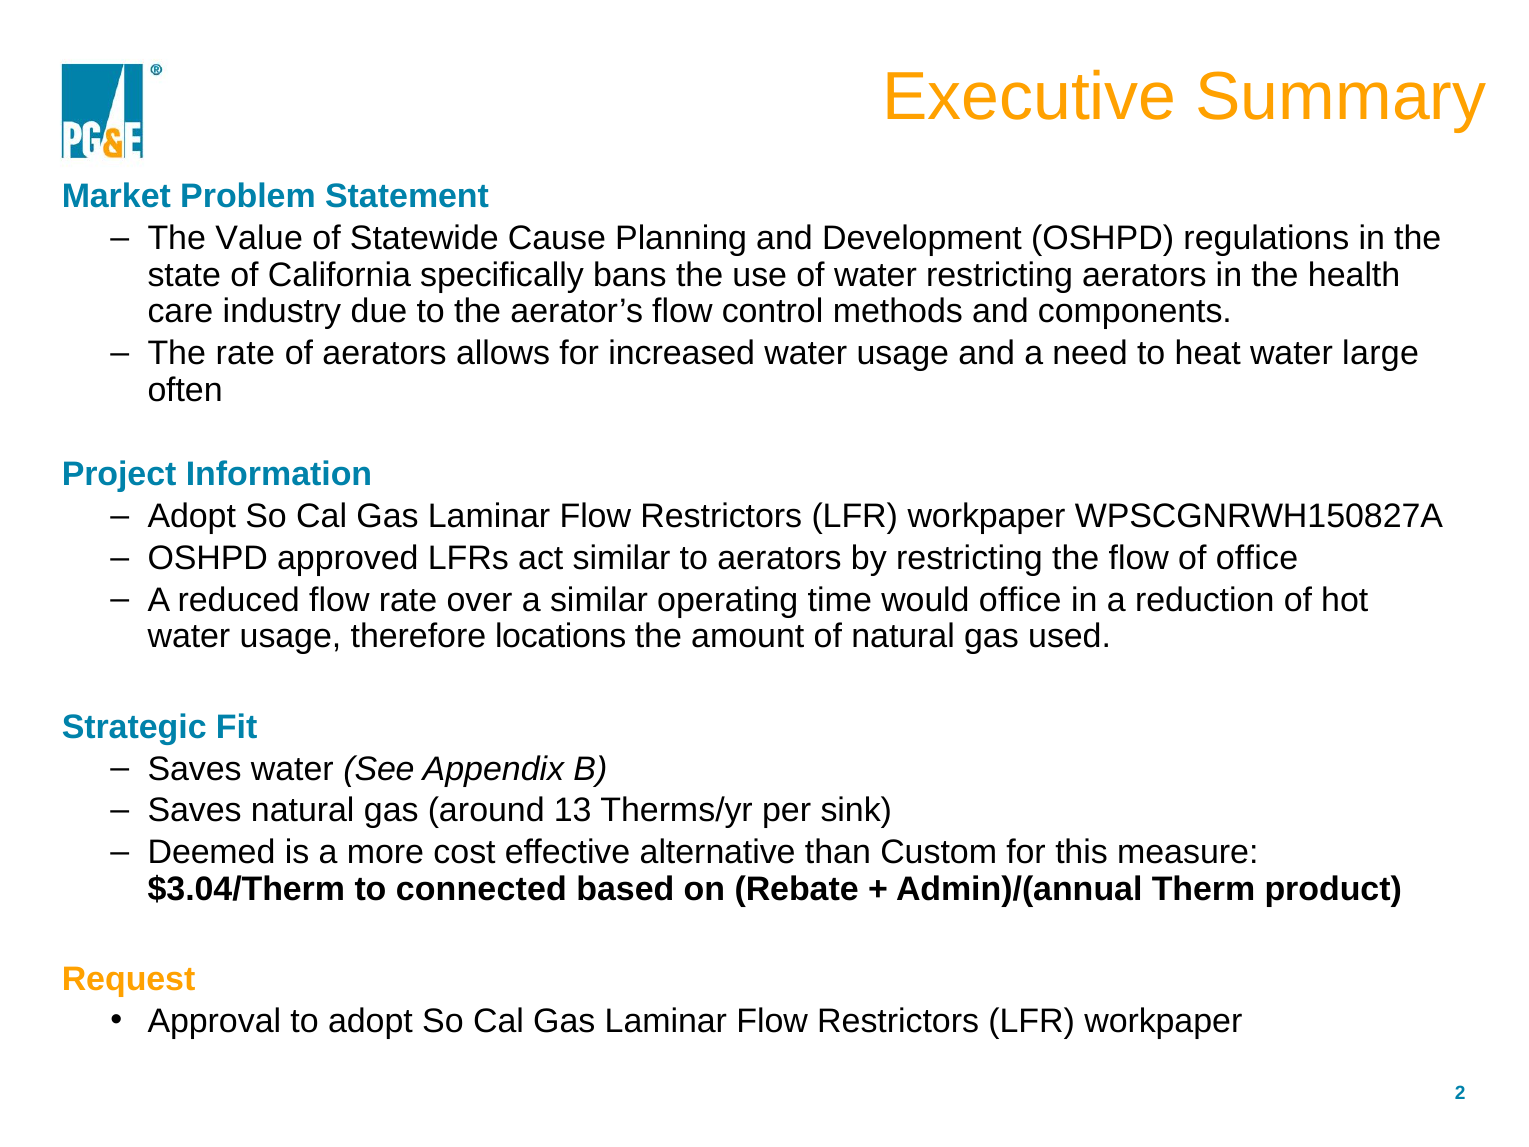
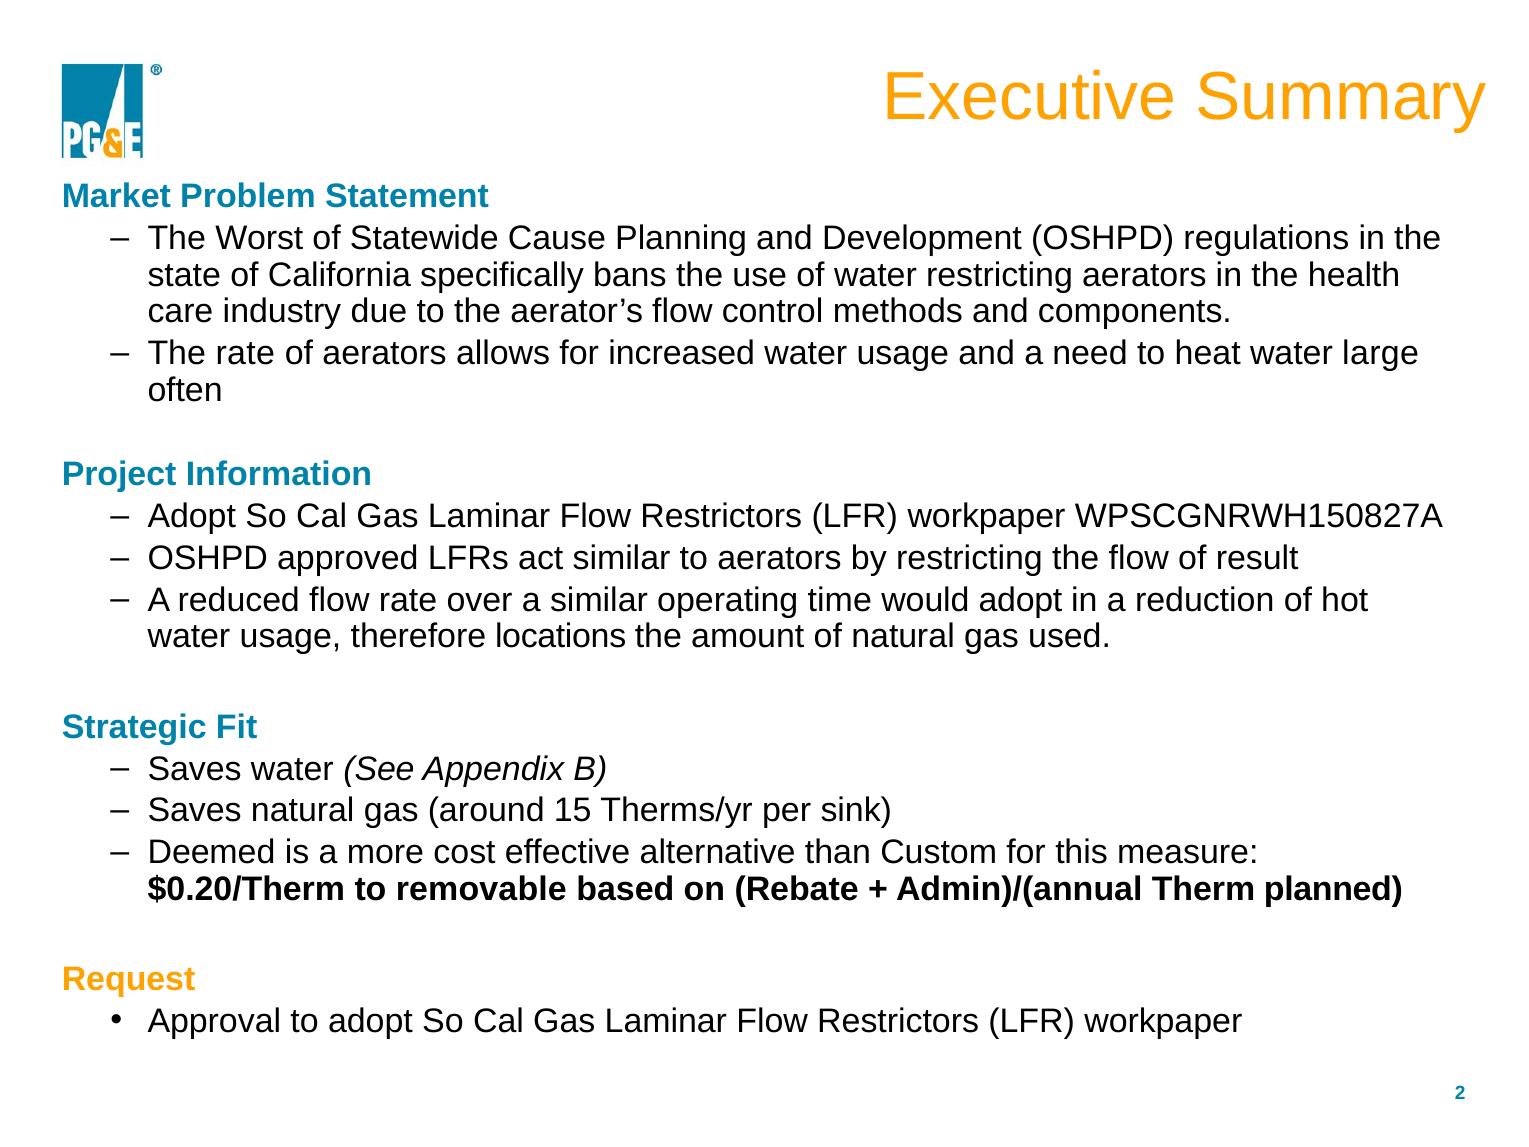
Value: Value -> Worst (259, 238)
of office: office -> result (1257, 558)
would office: office -> adopt (1020, 600)
13: 13 -> 15 (573, 810)
$3.04/Therm: $3.04/Therm -> $0.20/Therm (246, 889)
connected: connected -> removable (481, 889)
product: product -> planned (1333, 889)
